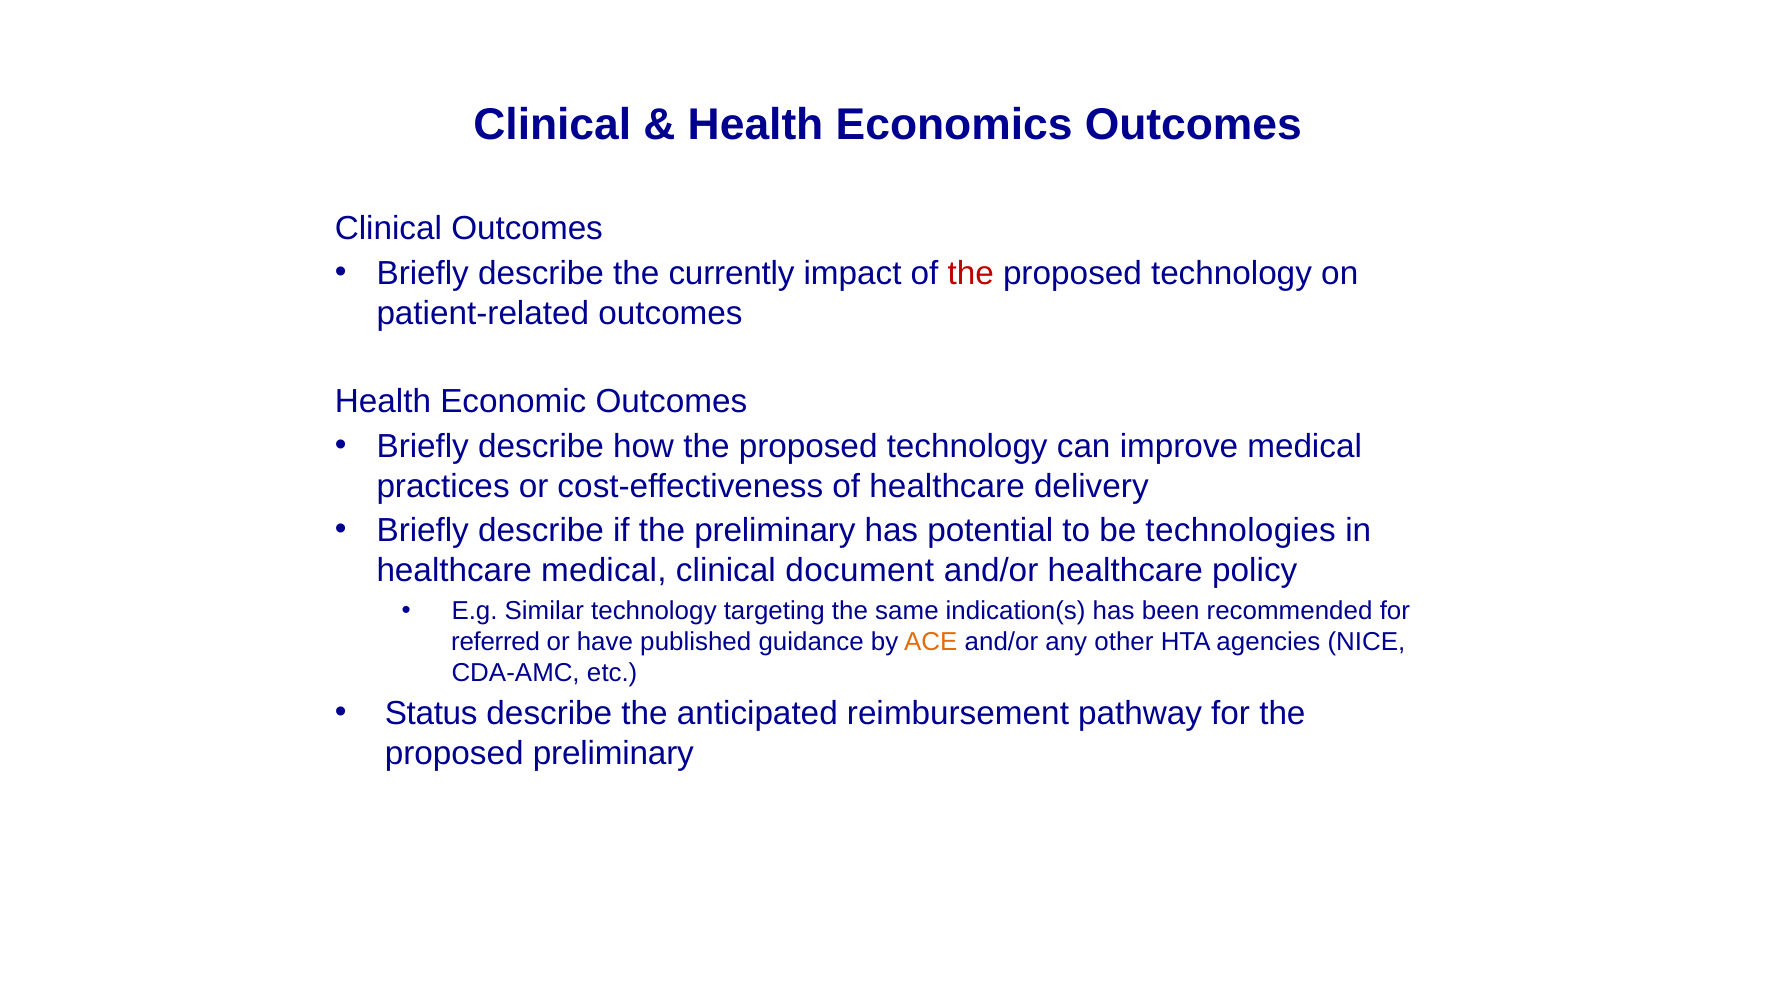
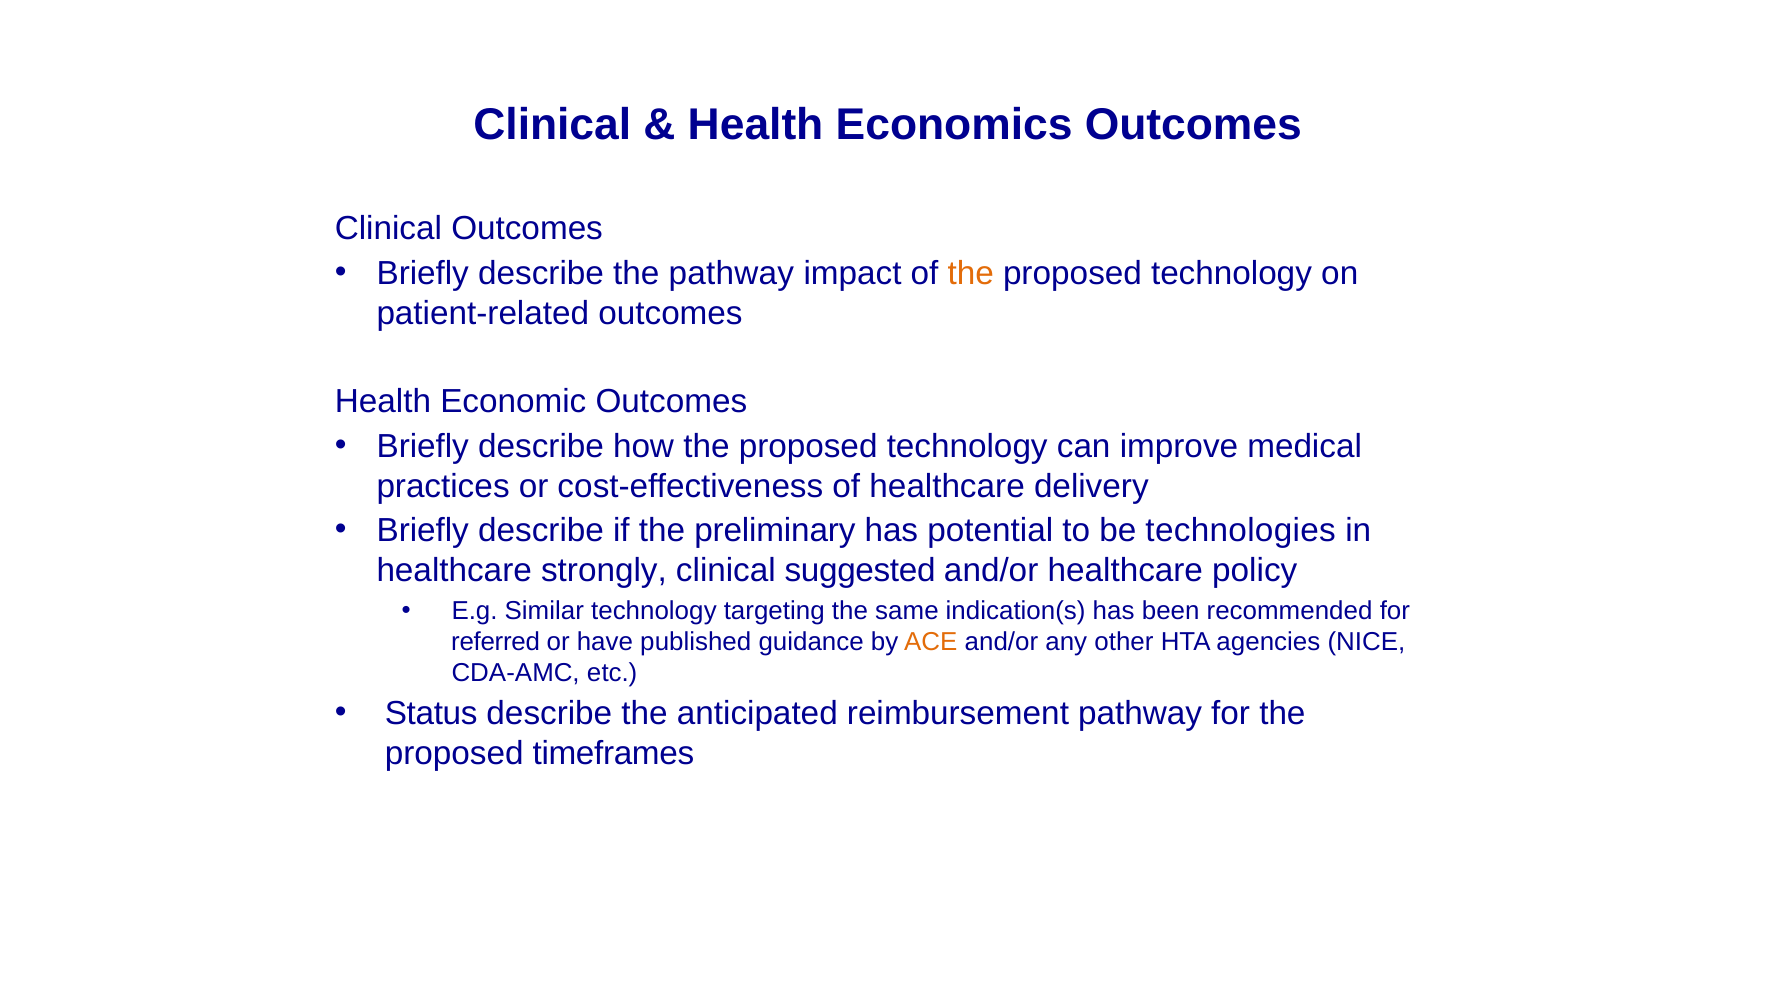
the currently: currently -> pathway (731, 273)
the colour: red -> orange (971, 273)
healthcare medical: medical -> strongly (604, 571)
document: document -> suggested (860, 571)
proposed preliminary: preliminary -> timeframes (613, 753)
